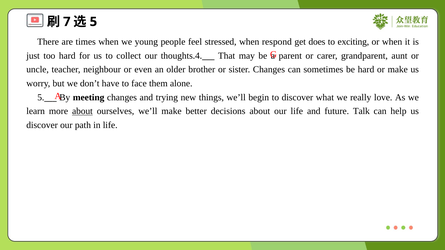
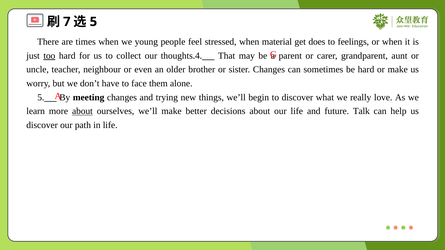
respond: respond -> material (277, 42)
exciting: exciting -> feelings (353, 42)
too underline: none -> present (49, 56)
